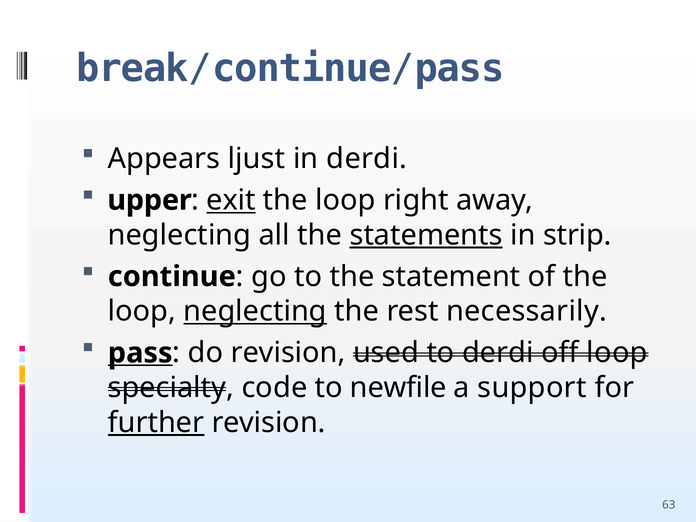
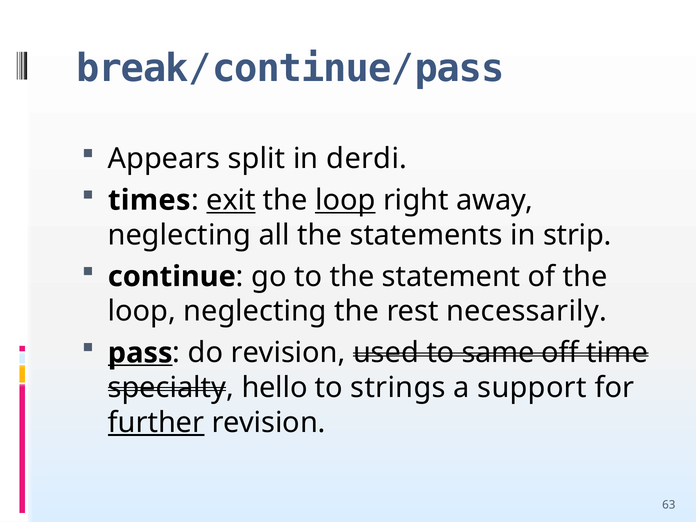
ljust: ljust -> split (257, 159)
upper: upper -> times (149, 200)
loop underline: none -> present (345, 200)
statements underline: present -> none (426, 235)
neglecting underline: present -> none (255, 311)
to derdi: derdi -> same (498, 353)
off loop: loop -> time (617, 353)
code: code -> hello (275, 388)
newfile: newfile -> strings (398, 388)
